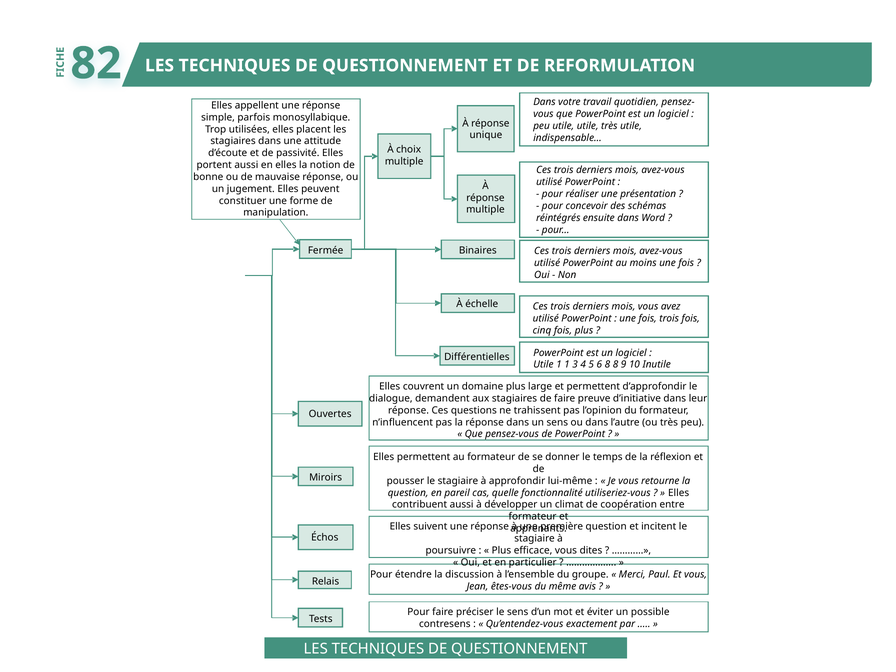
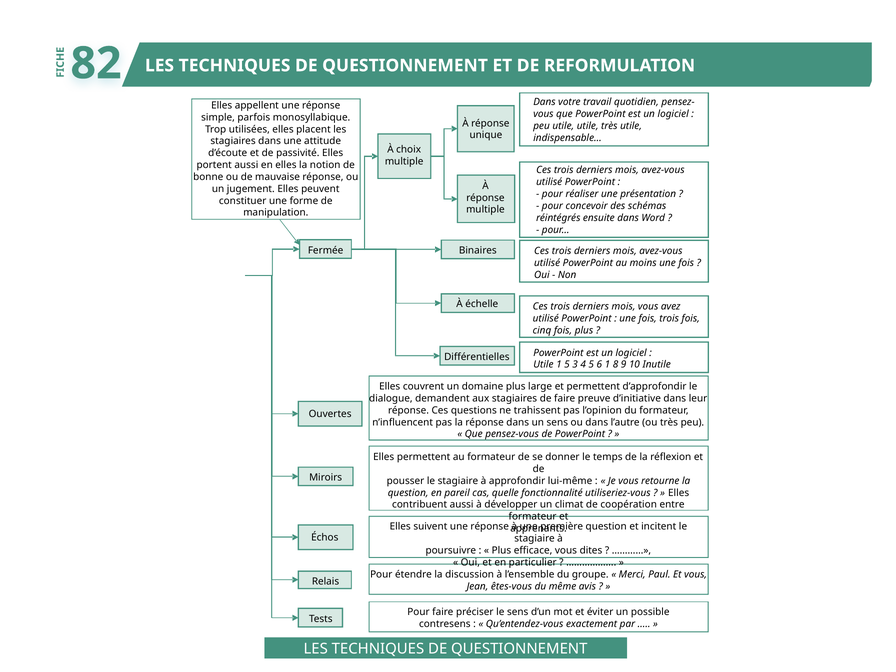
1 1: 1 -> 5 (567, 365)
6 8: 8 -> 1 (607, 365)
